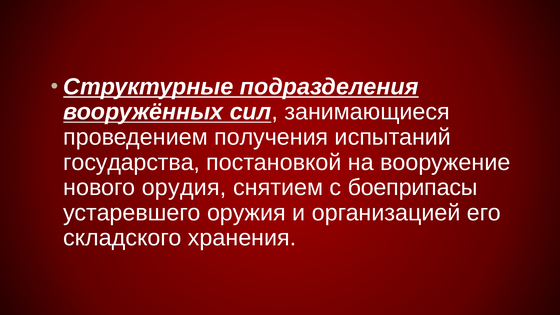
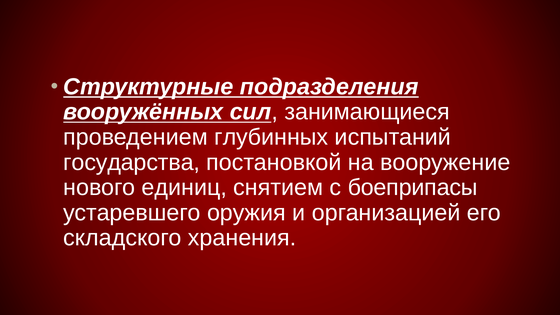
получения: получения -> глубинных (271, 137)
орудия: орудия -> единиц (184, 188)
